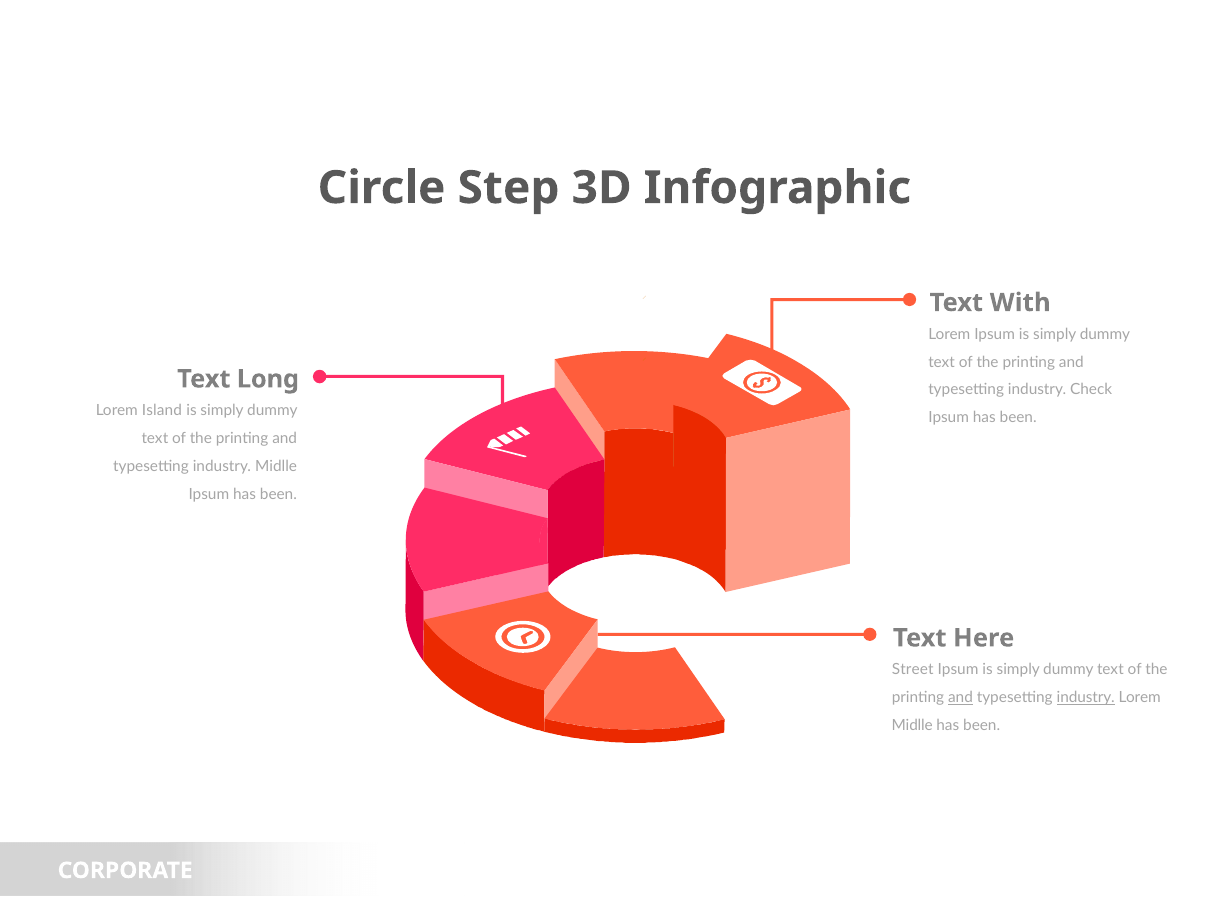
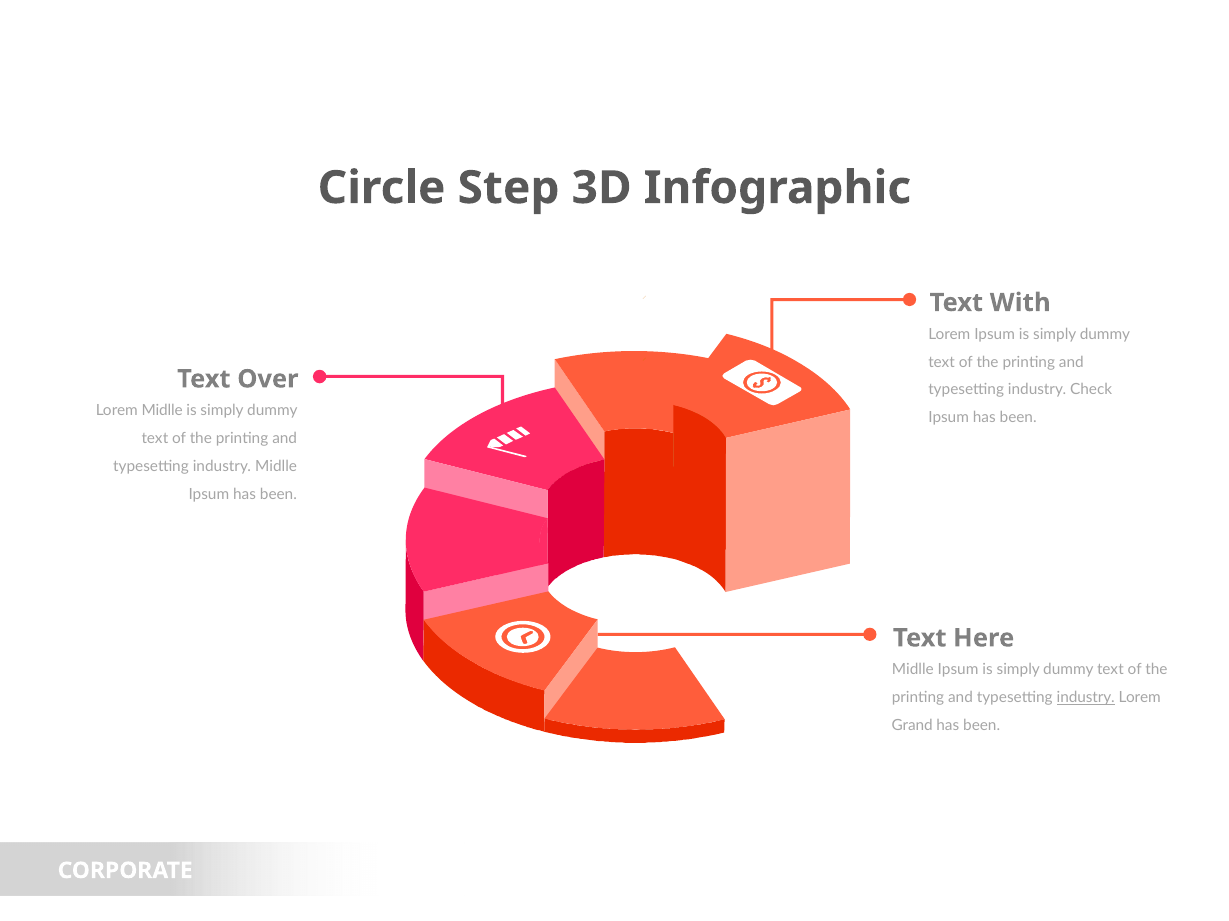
Long: Long -> Over (268, 379)
Lorem Island: Island -> Midlle (162, 411)
Street: Street -> Midlle (913, 670)
and underline: present -> none (961, 698)
Midlle: Midlle -> Grand (912, 726)
